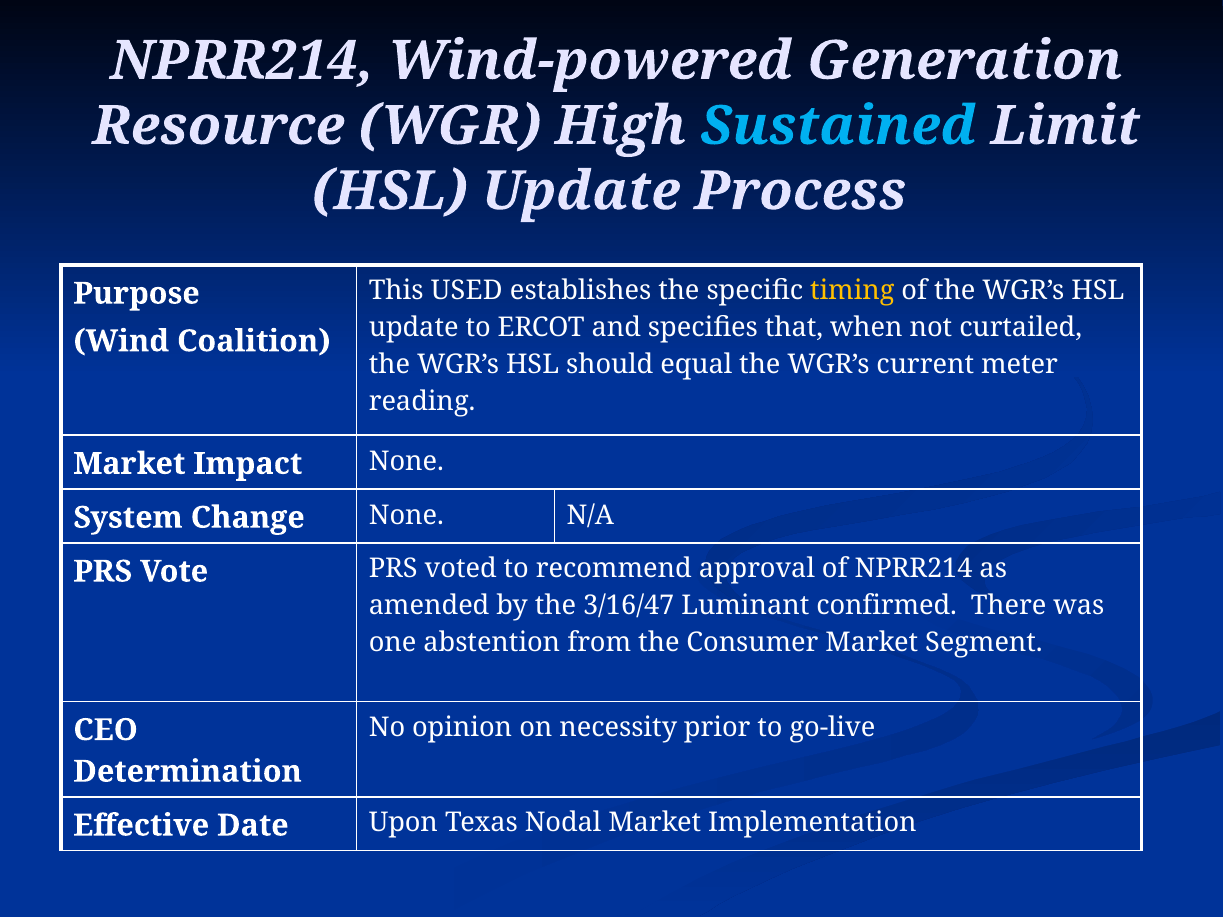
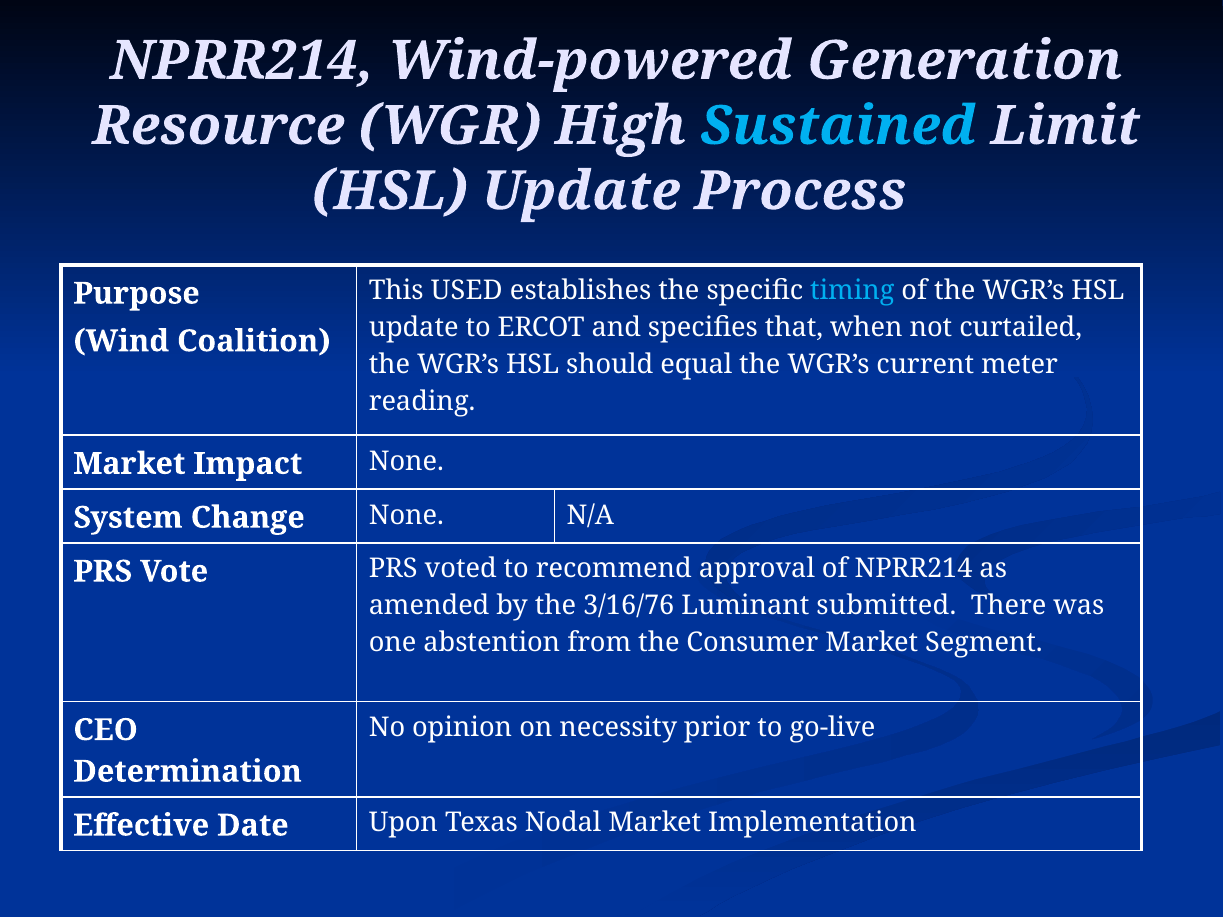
timing colour: yellow -> light blue (852, 291)
3/16/47: 3/16/47 -> 3/16/76 (629, 606)
confirmed: confirmed -> submitted (886, 606)
